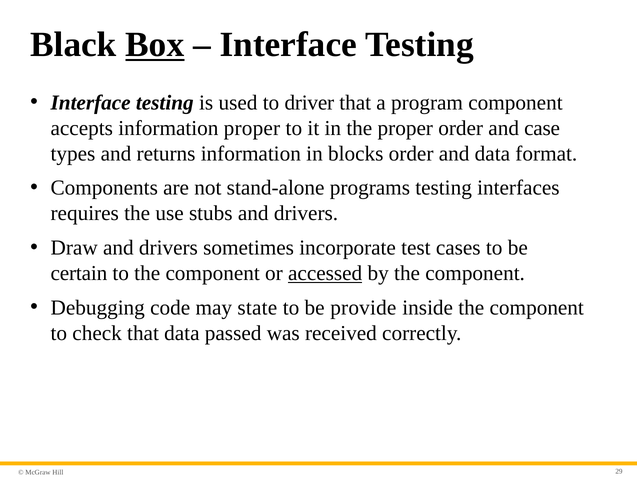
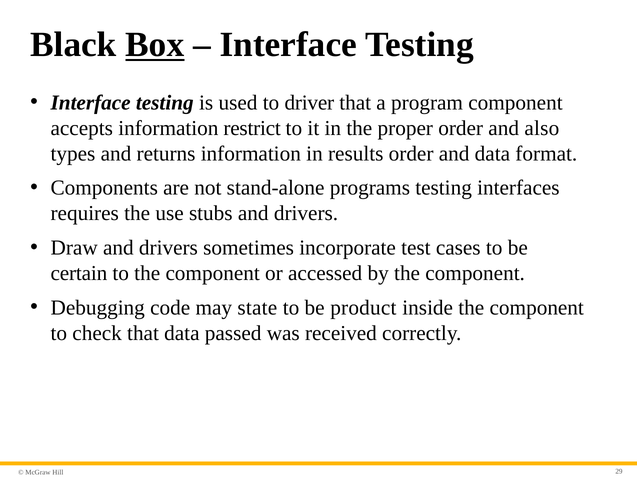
information proper: proper -> restrict (252, 128)
case: case -> also (542, 128)
blocks: blocks -> results (356, 153)
accessed underline: present -> none (325, 273)
provide: provide -> product (363, 307)
